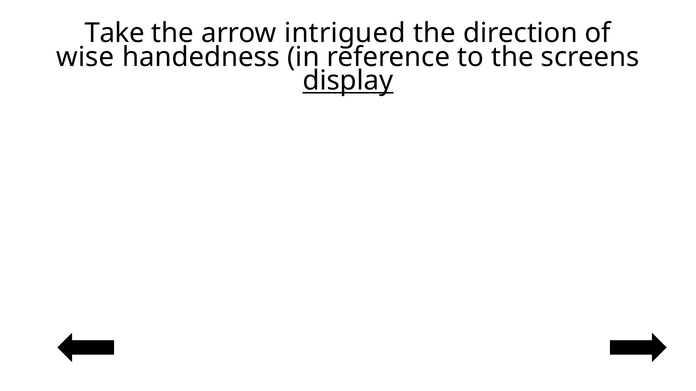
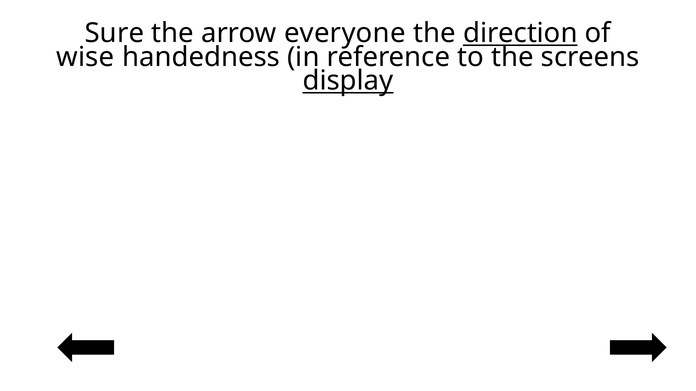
Take: Take -> Sure (114, 33)
intrigued: intrigued -> everyone (345, 33)
direction underline: none -> present (520, 33)
